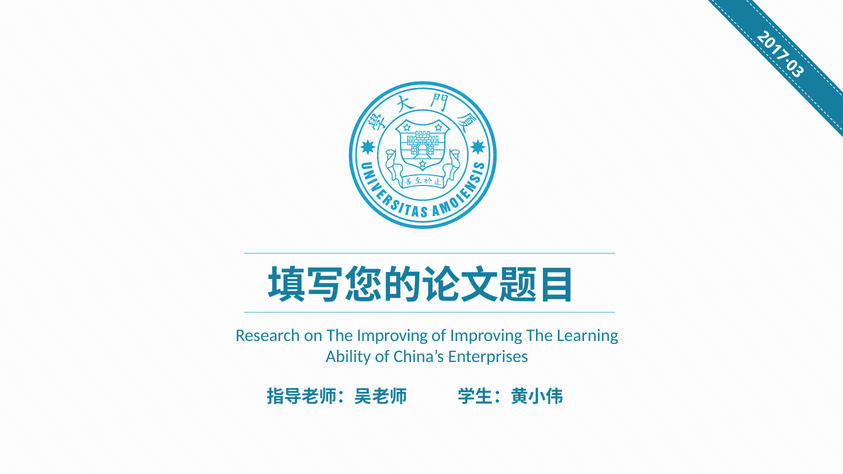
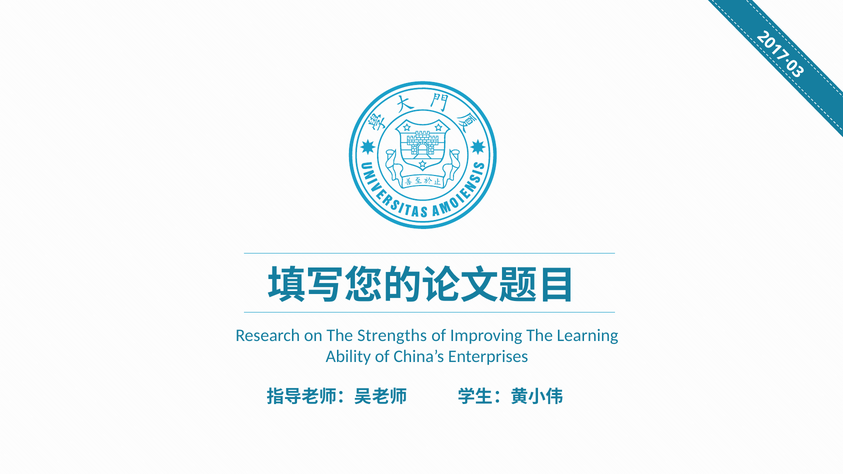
The Improving: Improving -> Strengths (392, 335)
